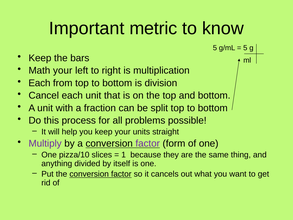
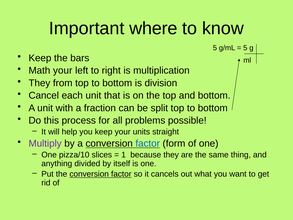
metric: metric -> where (153, 28)
Each: Each -> They (39, 83)
factor colour: purple -> blue (148, 143)
